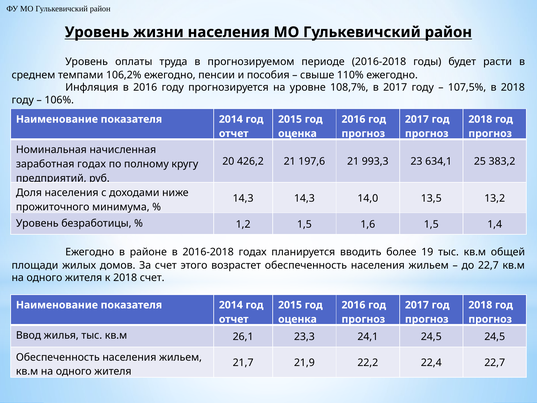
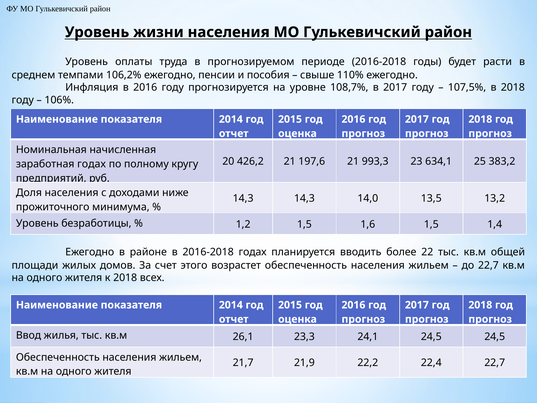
19: 19 -> 22 (427, 252)
2018 счет: счет -> всех (152, 278)
